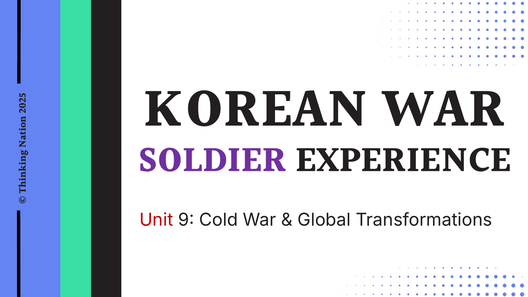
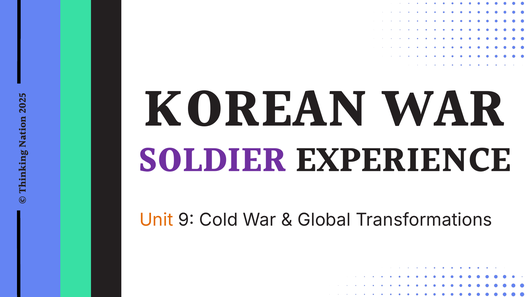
Unit colour: red -> orange (156, 220)
